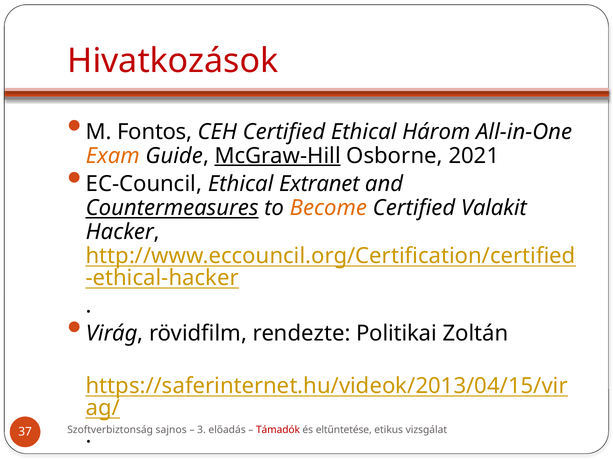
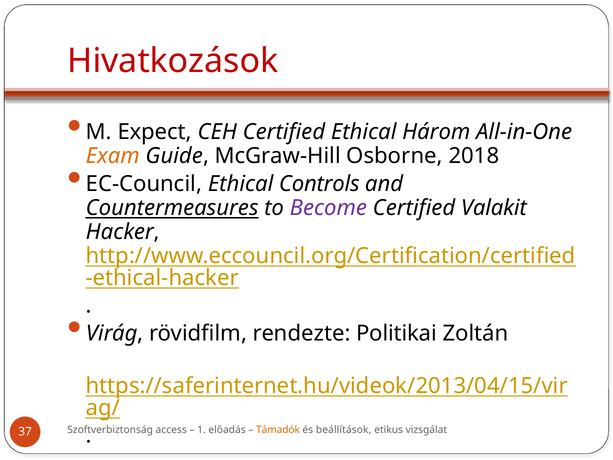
Fontos: Fontos -> Expect (155, 132)
McGraw-Hill underline: present -> none (278, 156)
2021: 2021 -> 2018 (474, 156)
Extranet: Extranet -> Controls (319, 184)
Become colour: orange -> purple (328, 208)
sajnos: sajnos -> access (171, 430)
3: 3 -> 1 (202, 430)
Támadók colour: red -> orange (278, 430)
eltűntetése: eltűntetése -> beállítások (344, 430)
